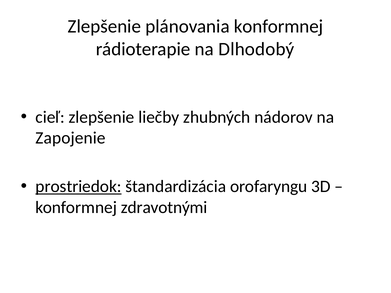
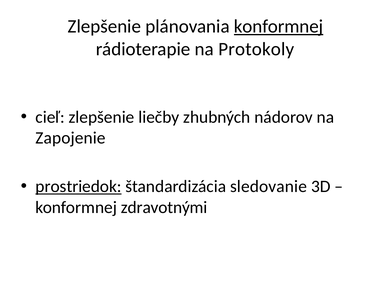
konformnej underline: none -> present (279, 26)
Dlhodobý: Dlhodobý -> Protokoly (256, 49)
orofaryngu: orofaryngu -> sledovanie (268, 187)
